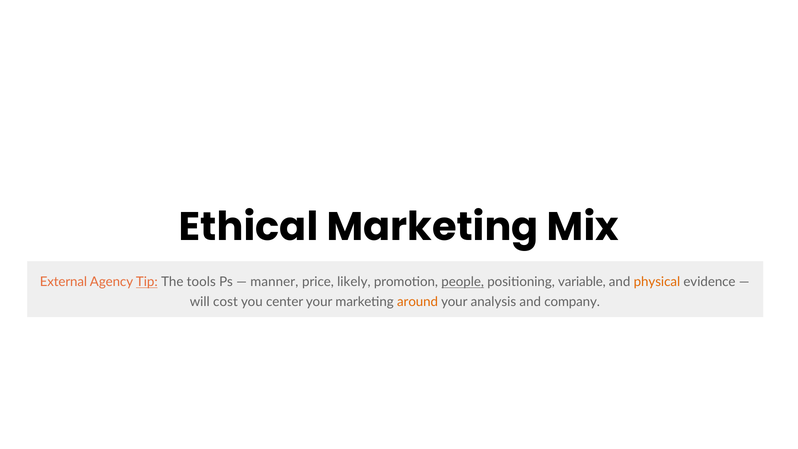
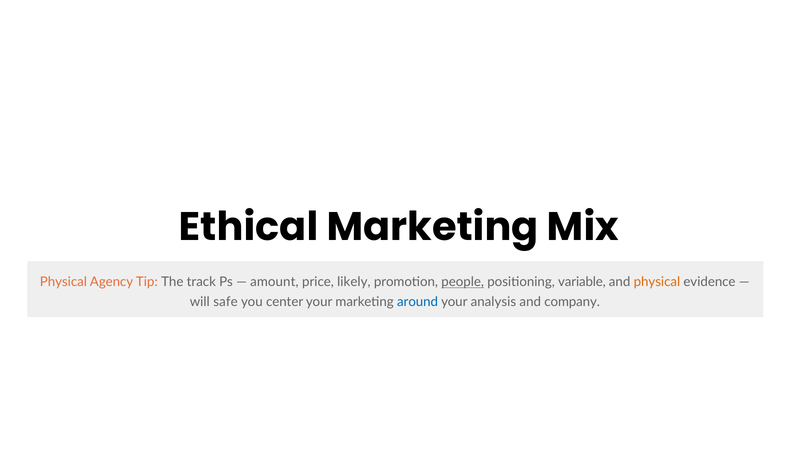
External: External -> Physical (63, 282)
Tip underline: present -> none (147, 282)
tools: tools -> track (201, 282)
manner: manner -> amount (274, 282)
cost: cost -> safe (225, 302)
around colour: orange -> blue (418, 302)
